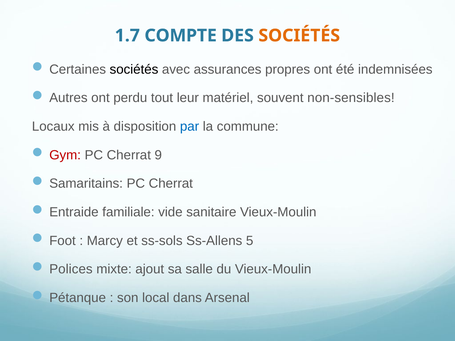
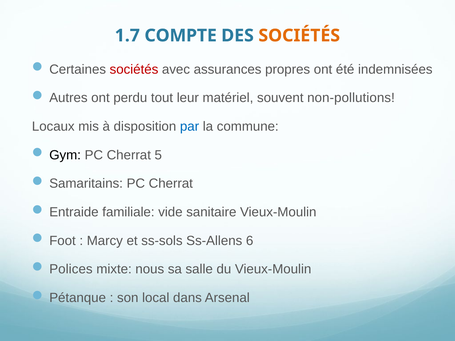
sociétés colour: black -> red (134, 69)
non-sensibles: non-sensibles -> non-pollutions (351, 98)
Gym colour: red -> black (65, 155)
9: 9 -> 5 (158, 155)
5: 5 -> 6 (250, 241)
ajout: ajout -> nous (150, 269)
